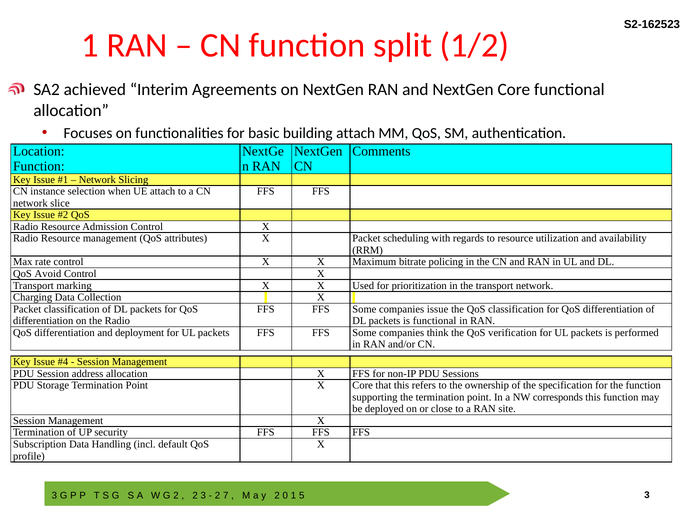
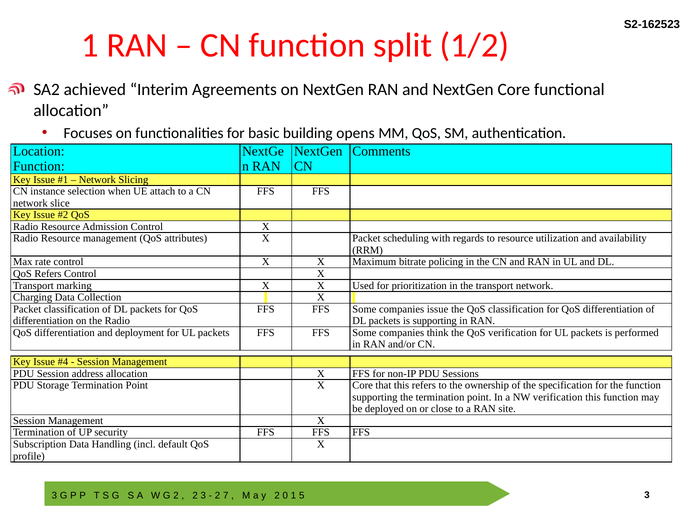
building attach: attach -> opens (355, 133)
QoS Avoid: Avoid -> Refers (48, 274)
is functional: functional -> supporting (435, 321)
NW corresponds: corresponds -> verification (558, 397)
